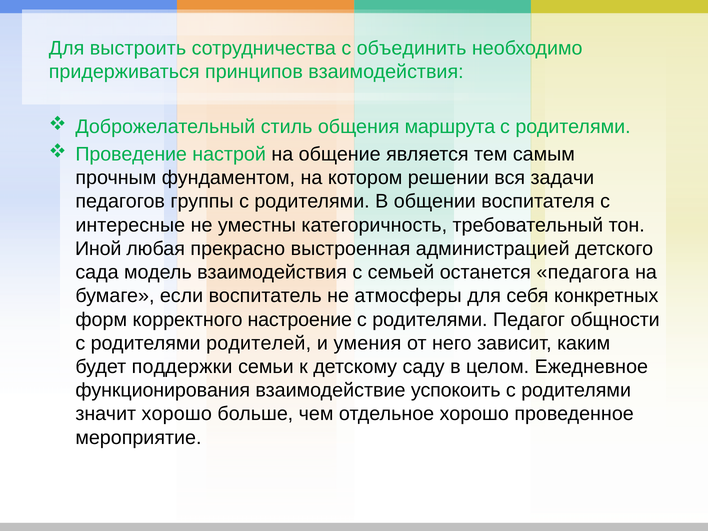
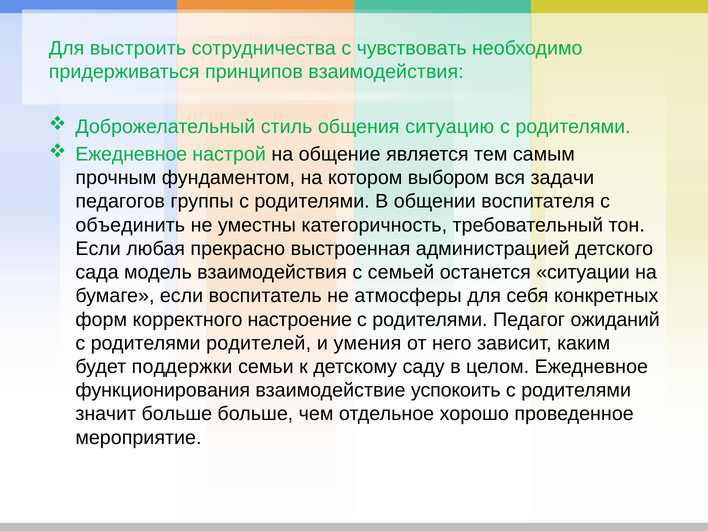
объединить: объединить -> чувствовать (412, 48)
маршрута: маршрута -> ситуацию (450, 127)
Проведение: Проведение -> Ежедневное (131, 154)
решении: решении -> выбором (448, 178)
интересные: интересные -> объединить (130, 225)
Иной: Иной -> Если (98, 249)
педагога: педагога -> ситуации (583, 272)
общности: общности -> ожиданий (615, 320)
значит хорошо: хорошо -> больше (177, 414)
